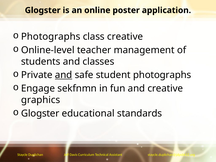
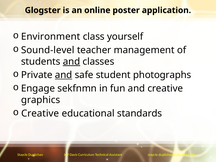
Photographs: Photographs -> Environment (51, 37)
class creative: creative -> yourself (125, 37)
Online-level: Online-level -> Sound-level (48, 50)
and underline: none -> present (71, 62)
Glogster: Glogster -> Creative (40, 113)
